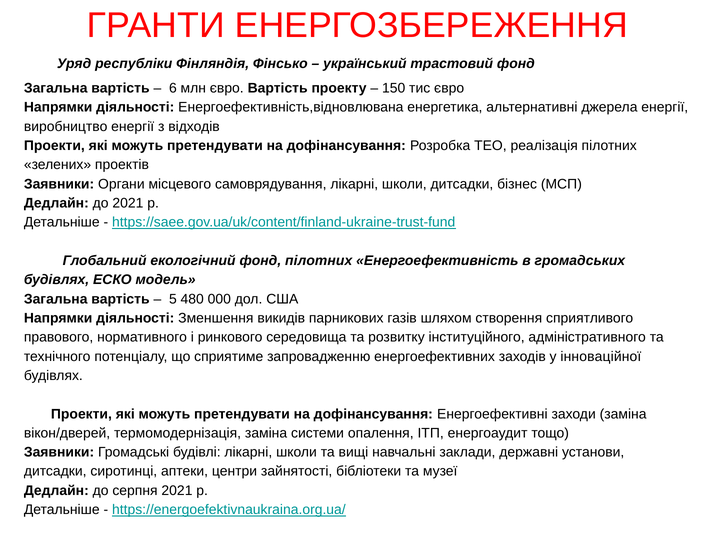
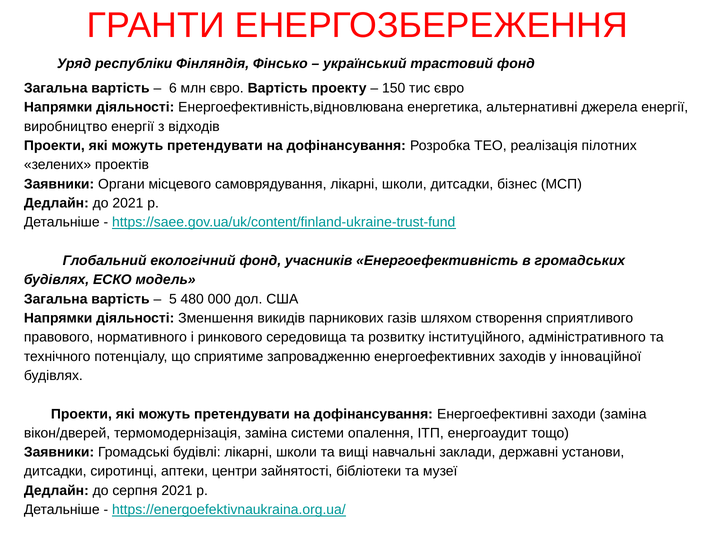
фонд пілотних: пілотних -> учасників (319, 261)
